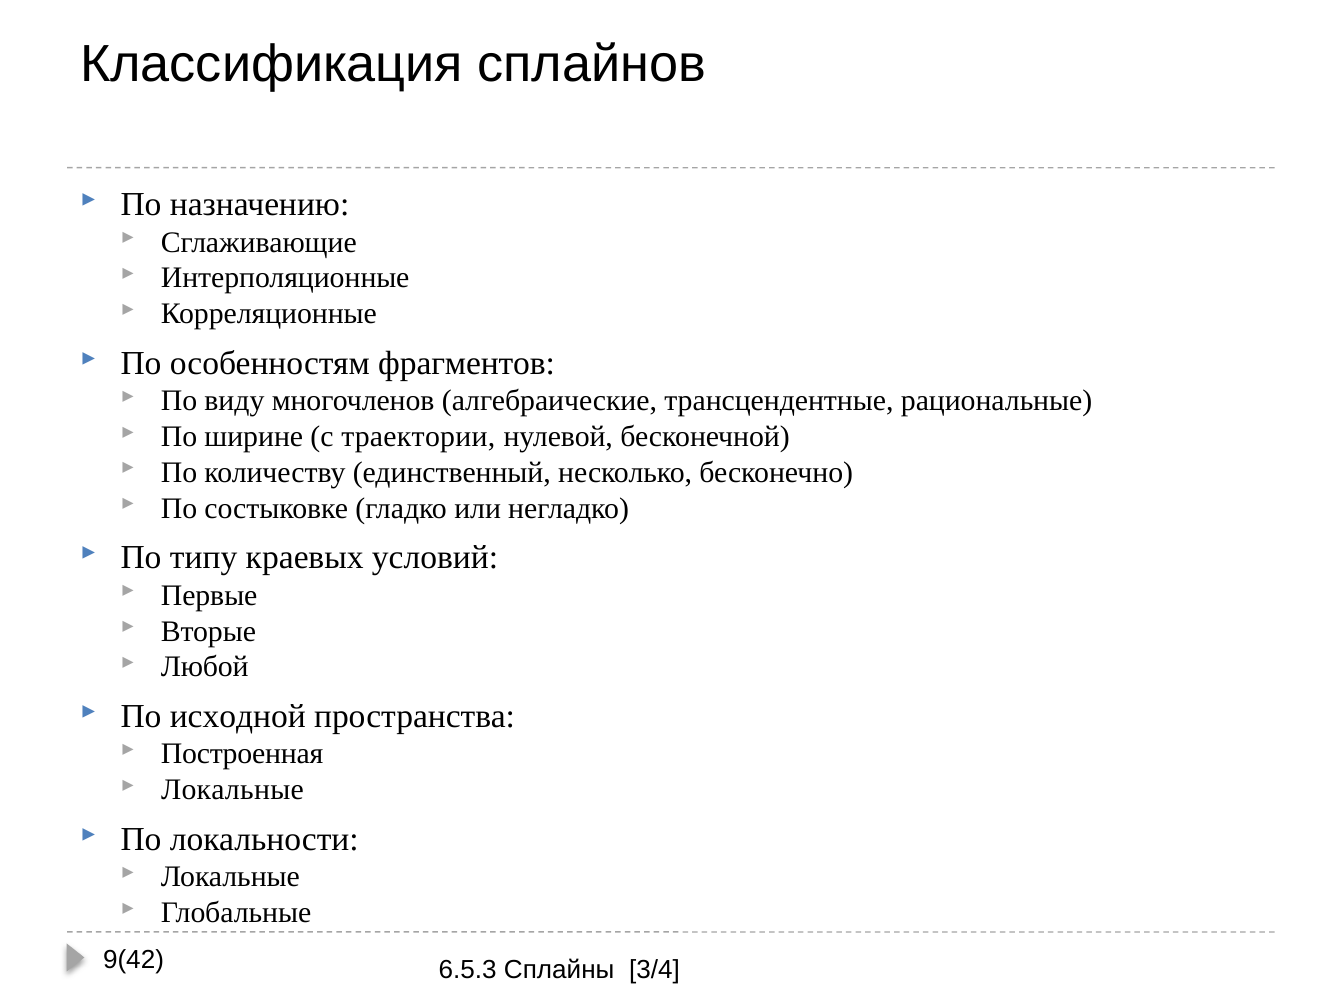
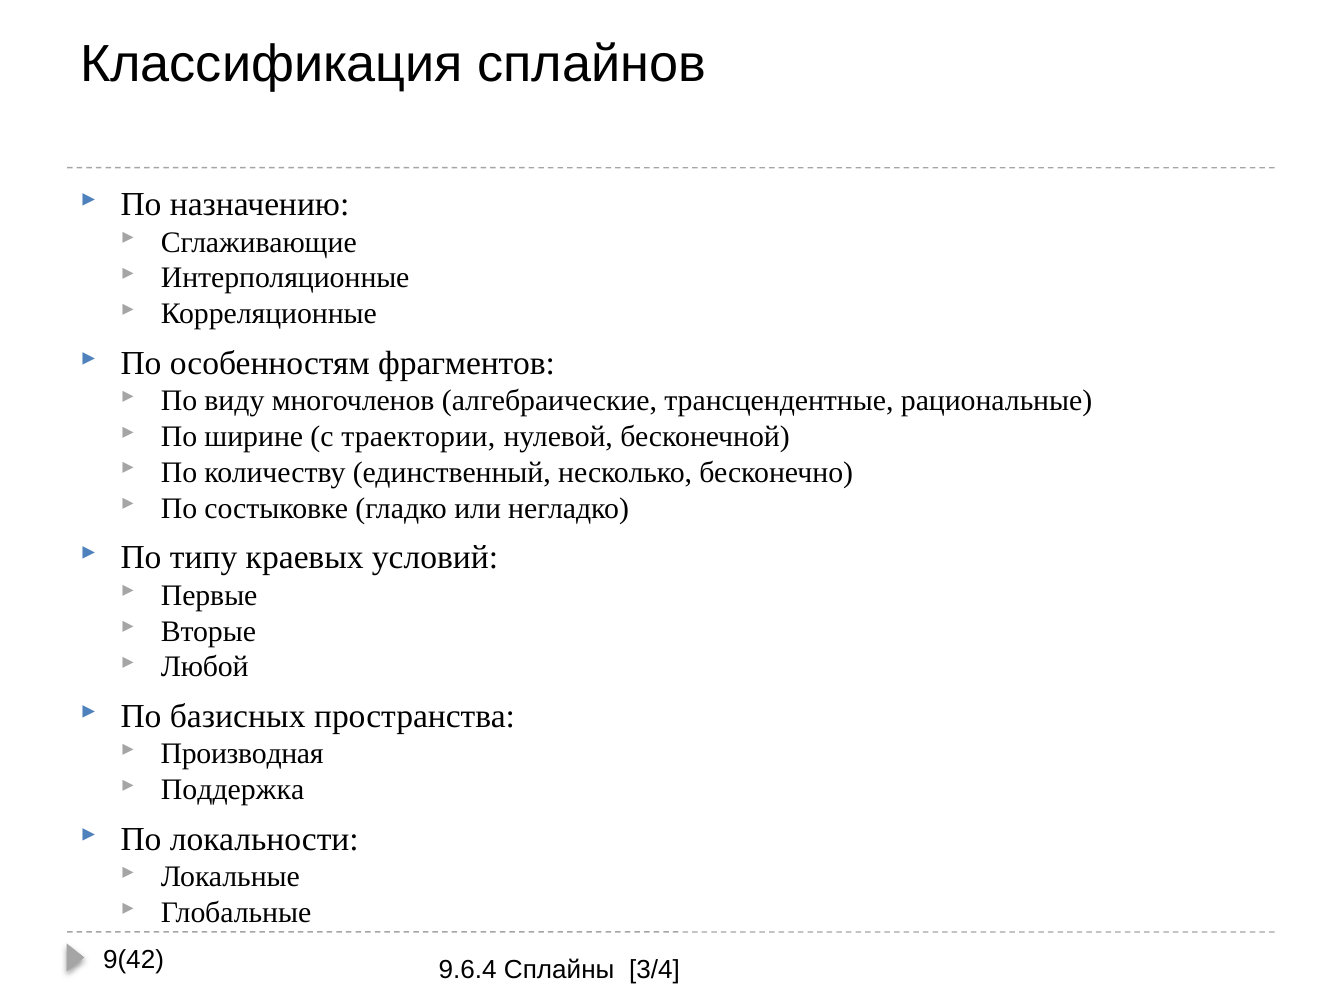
исходной: исходной -> базисных (238, 717)
Построенная: Построенная -> Производная (242, 755)
Локальные: Локальные -> Поддержка (233, 790)
6.5.3: 6.5.3 -> 9.6.4 (468, 970)
